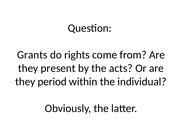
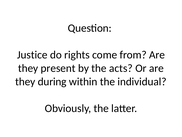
Grants: Grants -> Justice (32, 55)
period: period -> during (52, 81)
